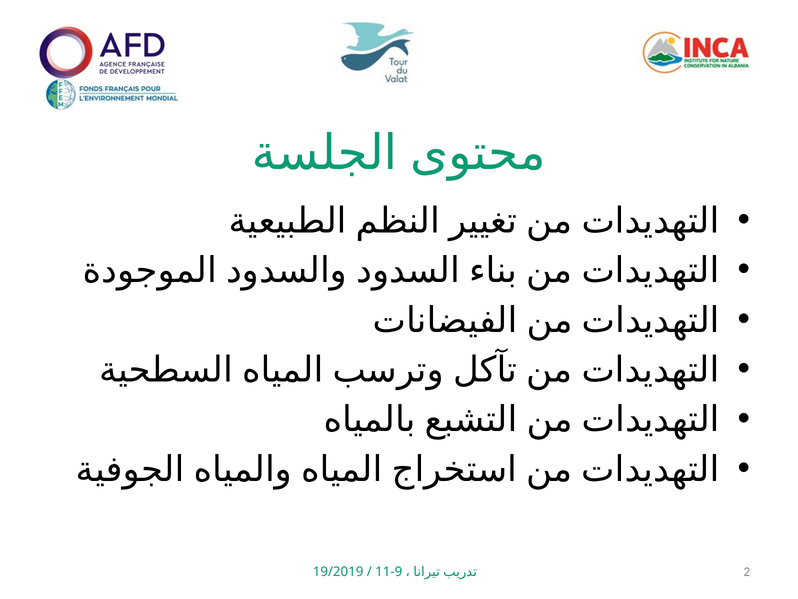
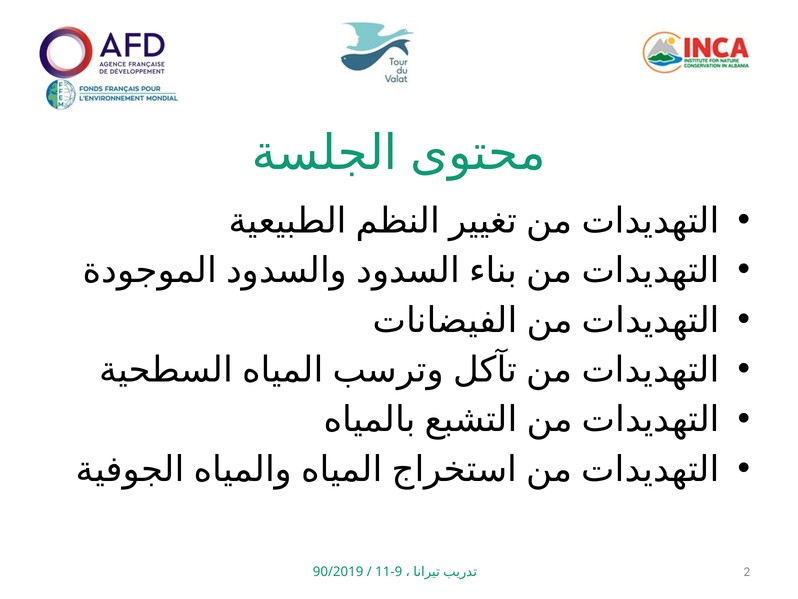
19/2019: 19/2019 -> 90/2019 (338, 572)
